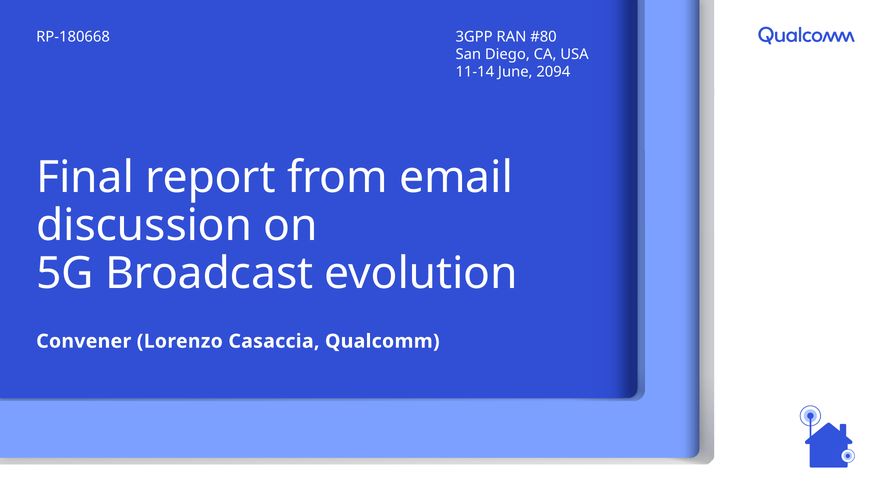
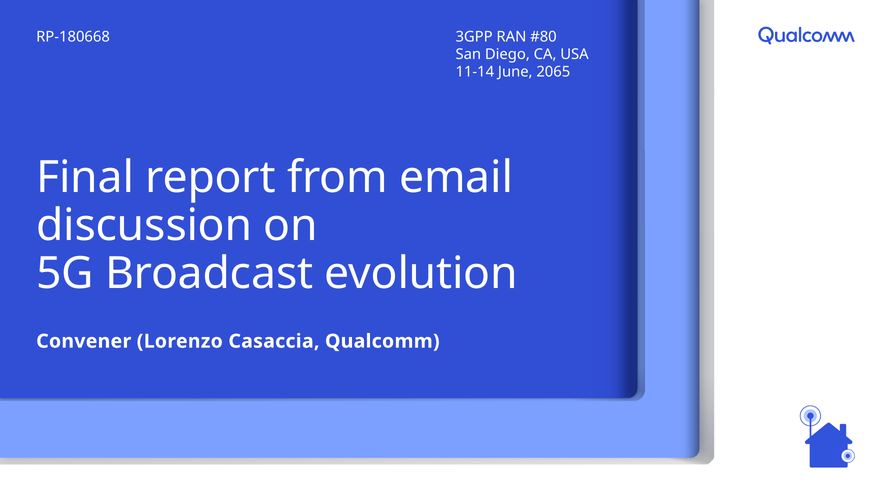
2094: 2094 -> 2065 (553, 72)
